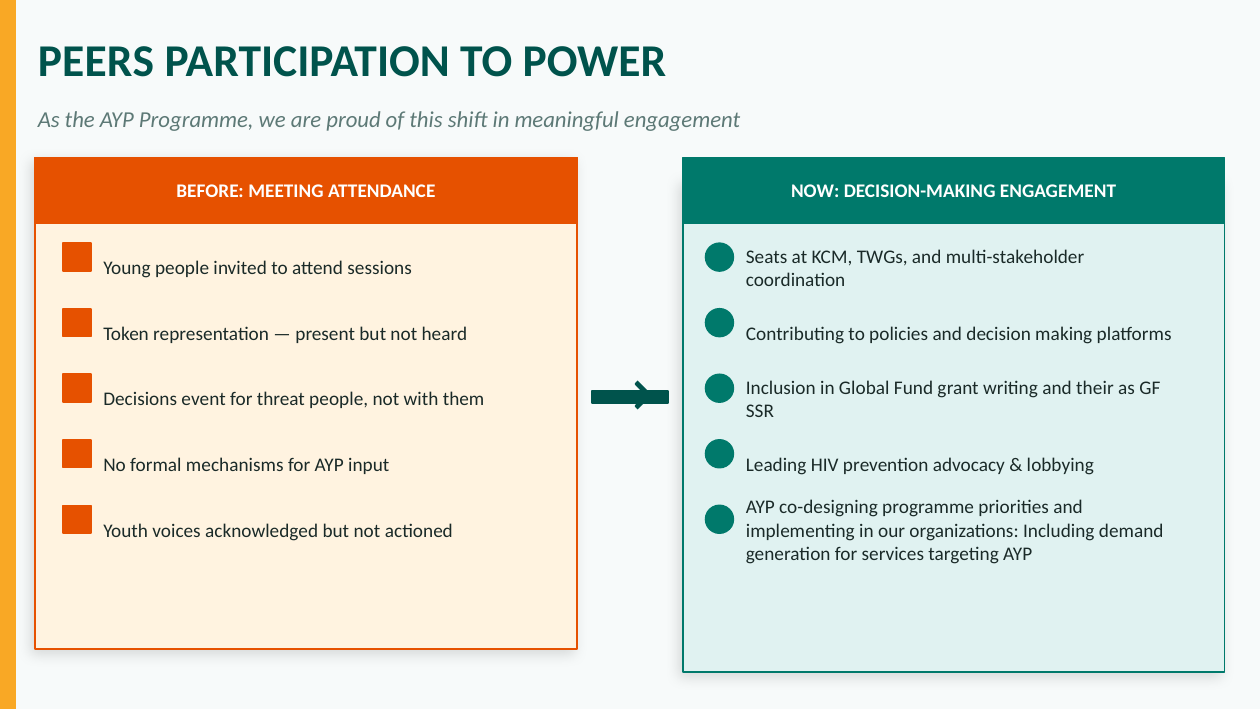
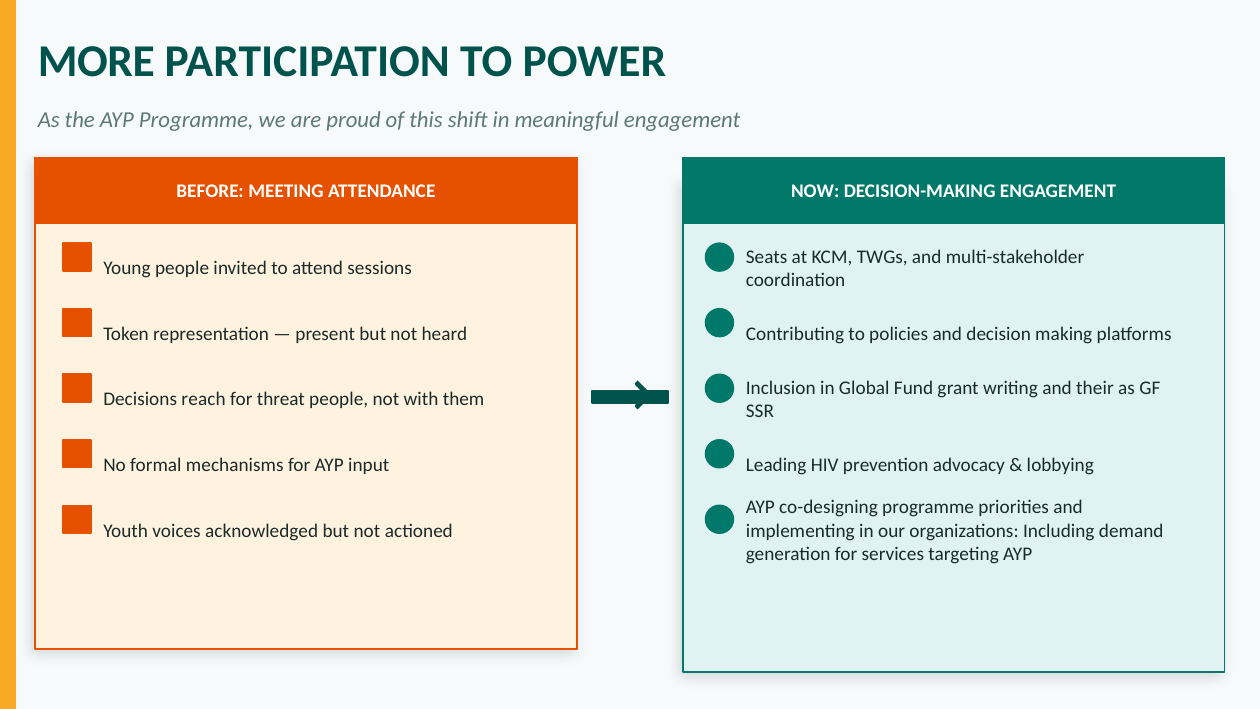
PEERS: PEERS -> MORE (96, 61)
event: event -> reach (204, 399)
